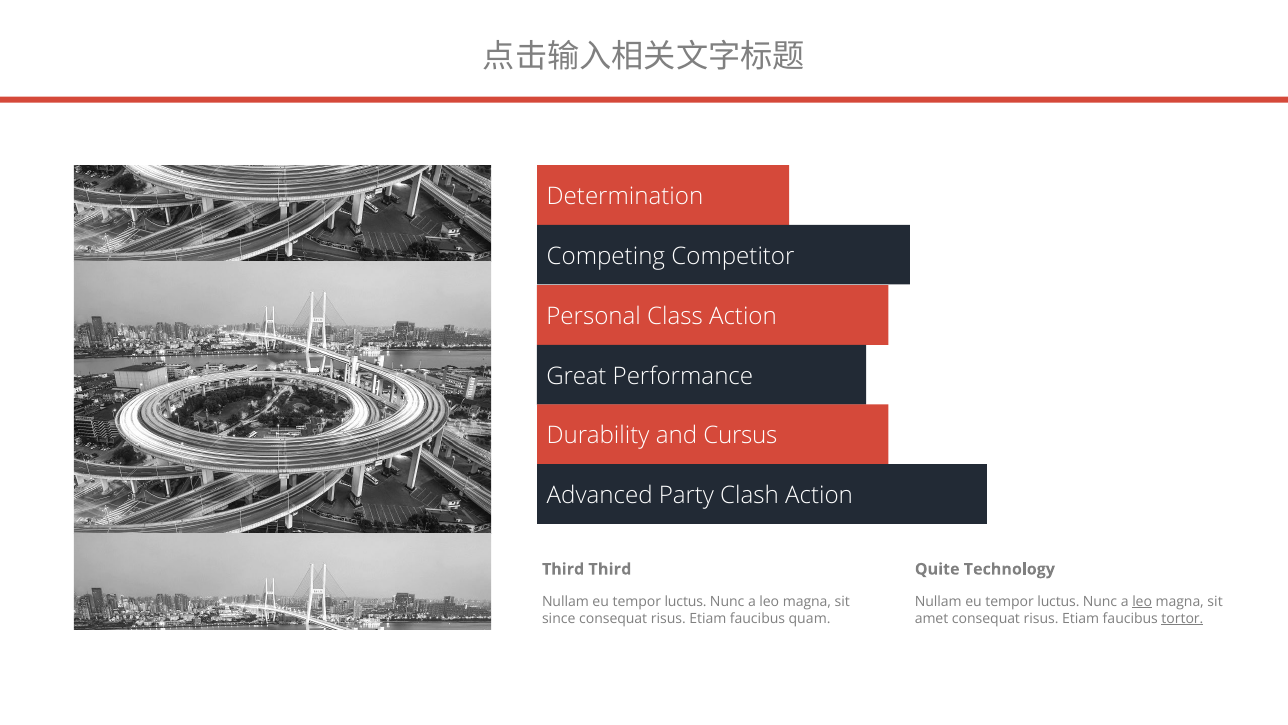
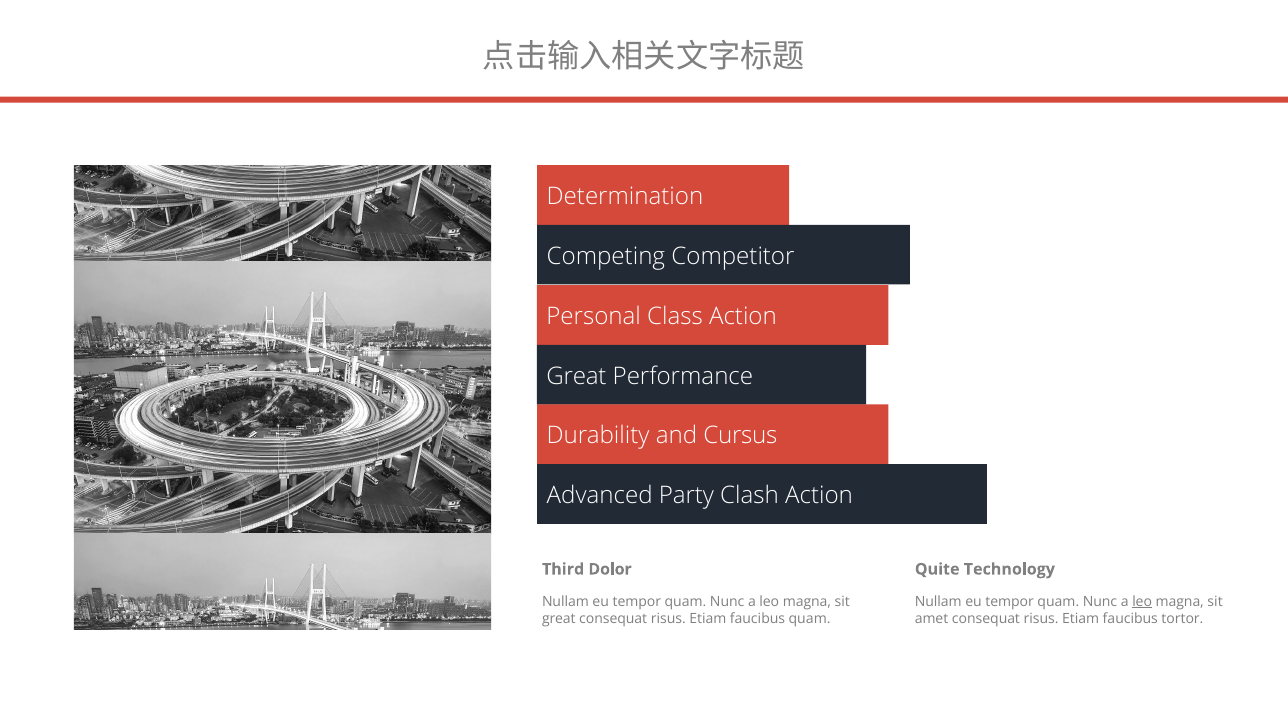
Third Third: Third -> Dolor (610, 569)
luctus: luctus -> quam (686, 602)
luctus: luctus -> quam (1058, 602)
since: since -> great (559, 618)
tortor underline: present -> none (1182, 618)
